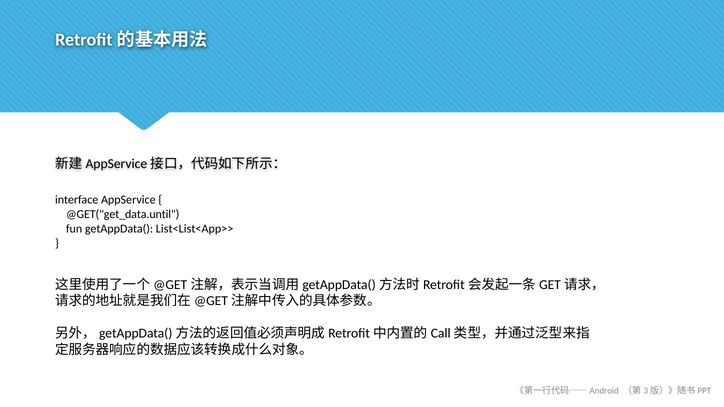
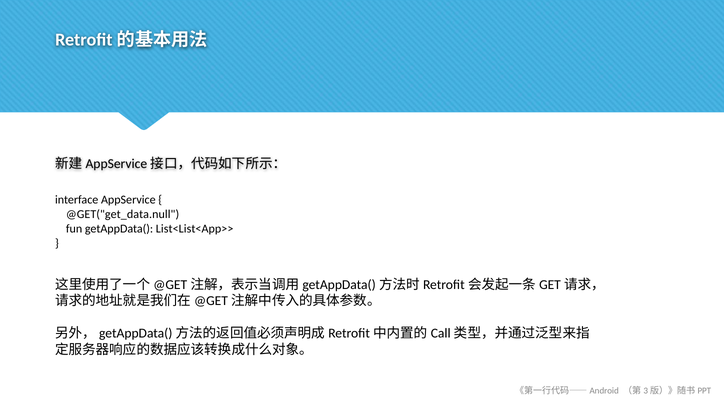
@GET("get_data.until: @GET("get_data.until -> @GET("get_data.null (123, 214)
